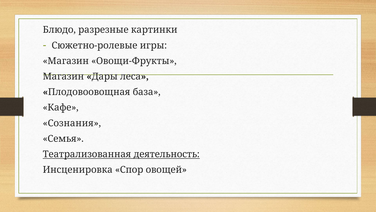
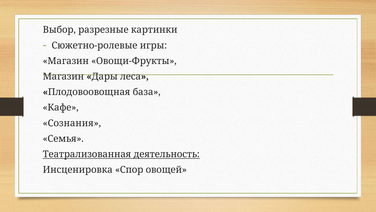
Блюдо: Блюдо -> Выбор (59, 30)
